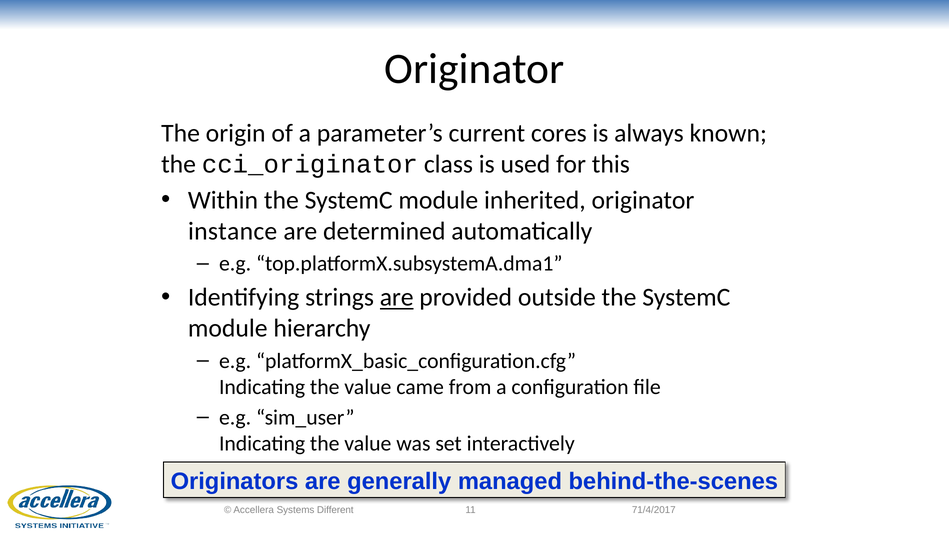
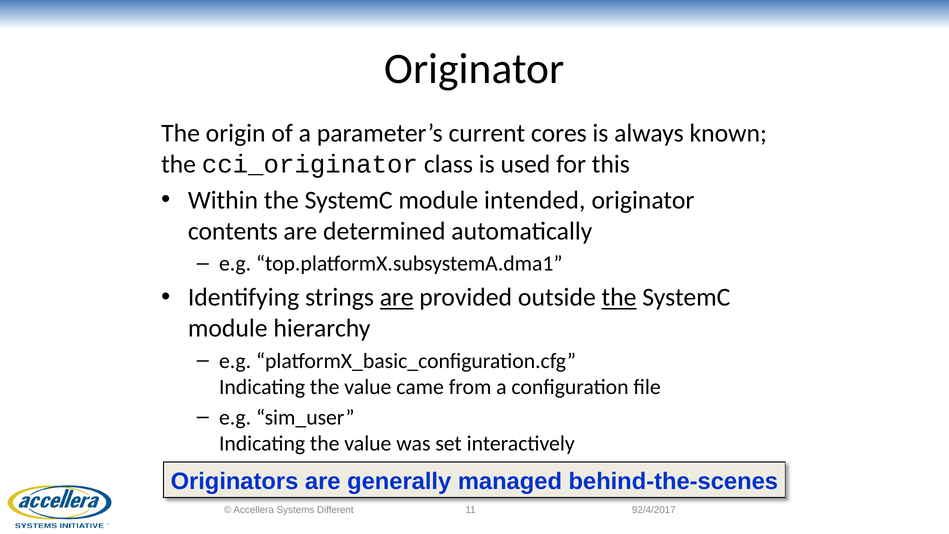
inherited: inherited -> intended (535, 200)
instance: instance -> contents (233, 231)
the underline: none -> present (619, 297)
71/4/2017: 71/4/2017 -> 92/4/2017 (654, 510)
